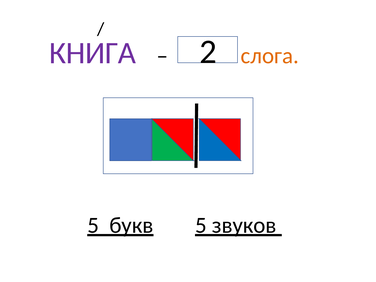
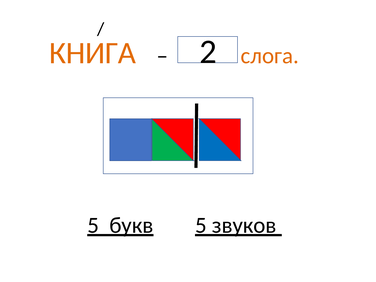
КНИГА colour: purple -> orange (93, 53)
